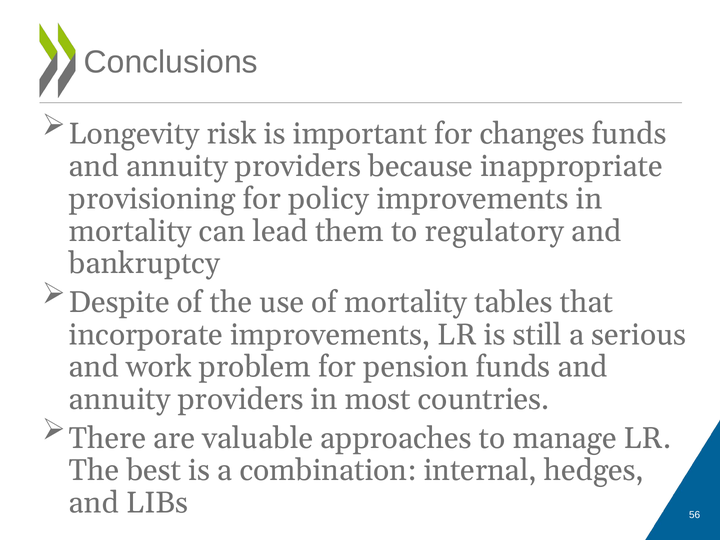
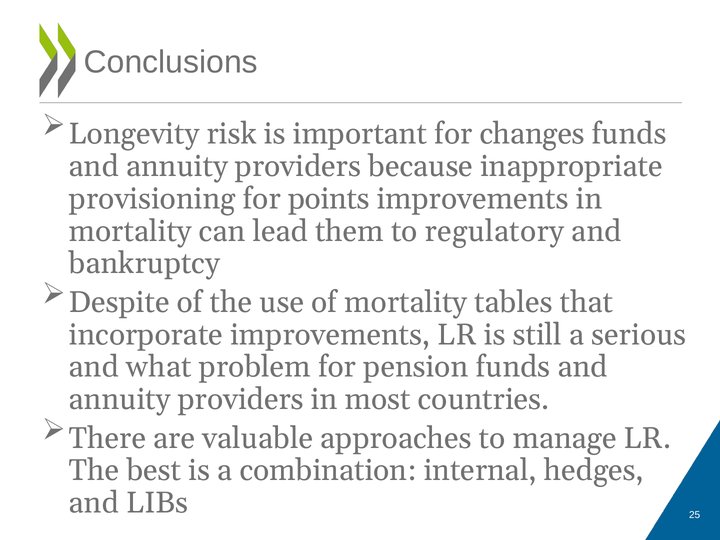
policy: policy -> points (329, 199)
work: work -> what (159, 367)
56: 56 -> 25 (695, 515)
